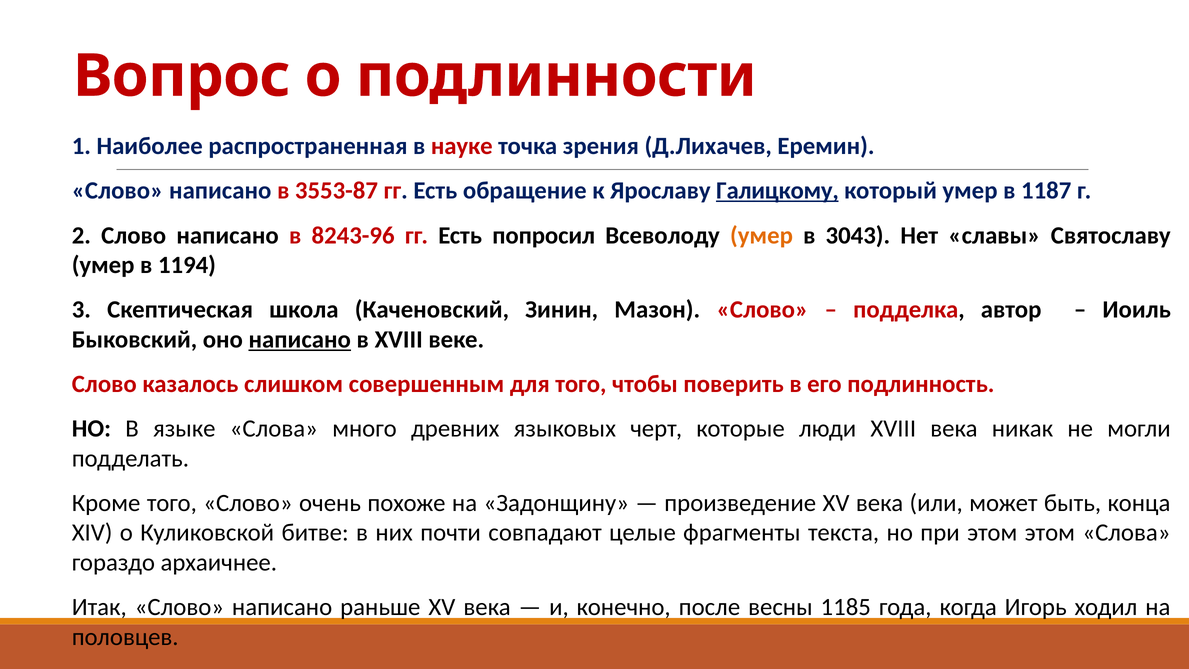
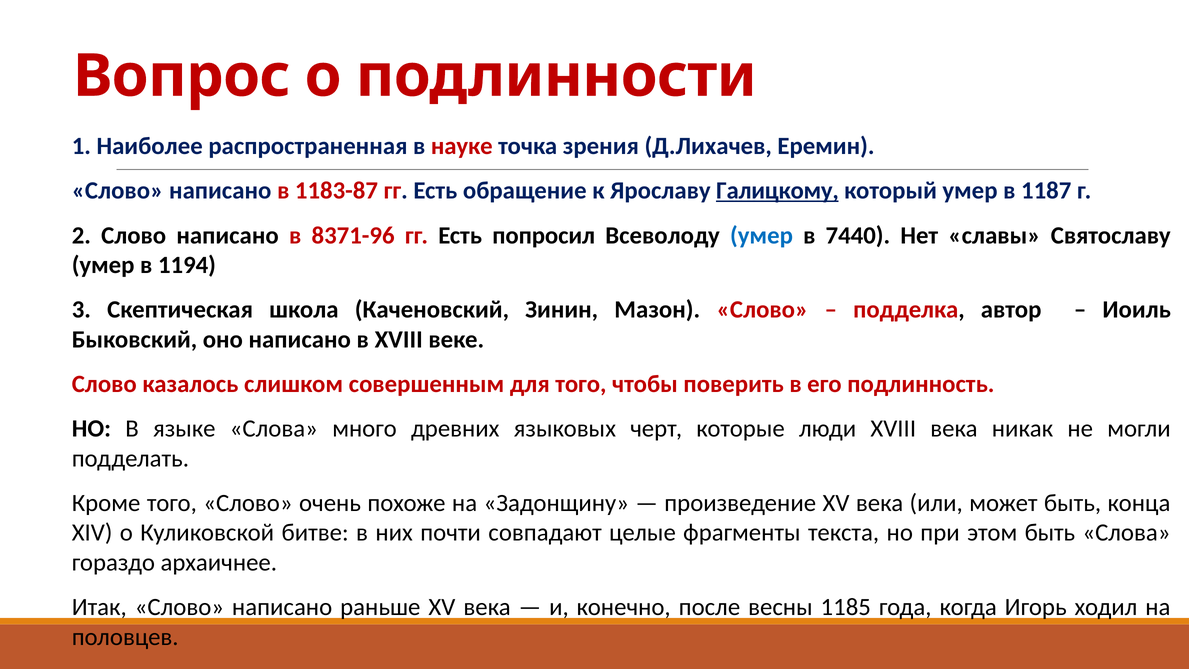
3553-87: 3553-87 -> 1183-87 (336, 191)
8243-96: 8243-96 -> 8371-96 (353, 235)
умер colour: orange -> blue (761, 235)
3043: 3043 -> 7440 (858, 235)
написано underline: present -> none (300, 339)
этом этом: этом -> быть (1050, 533)
